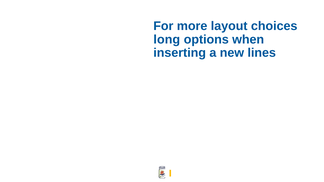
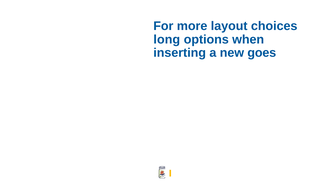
lines: lines -> goes (262, 53)
